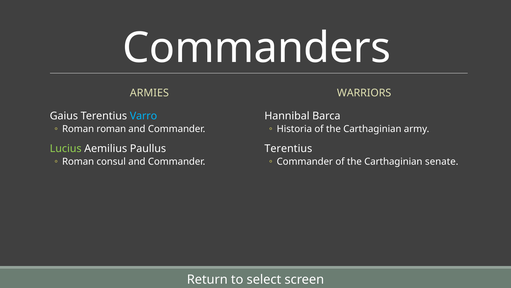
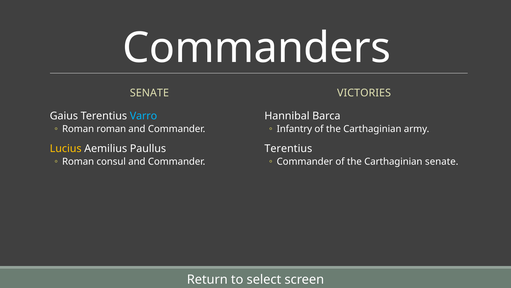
ARMIES: ARMIES -> SENATE (149, 93)
WARRIORS: WARRIORS -> VICTORIES (364, 93)
Historia: Historia -> Infantry (294, 129)
Lucius colour: light green -> yellow (66, 148)
